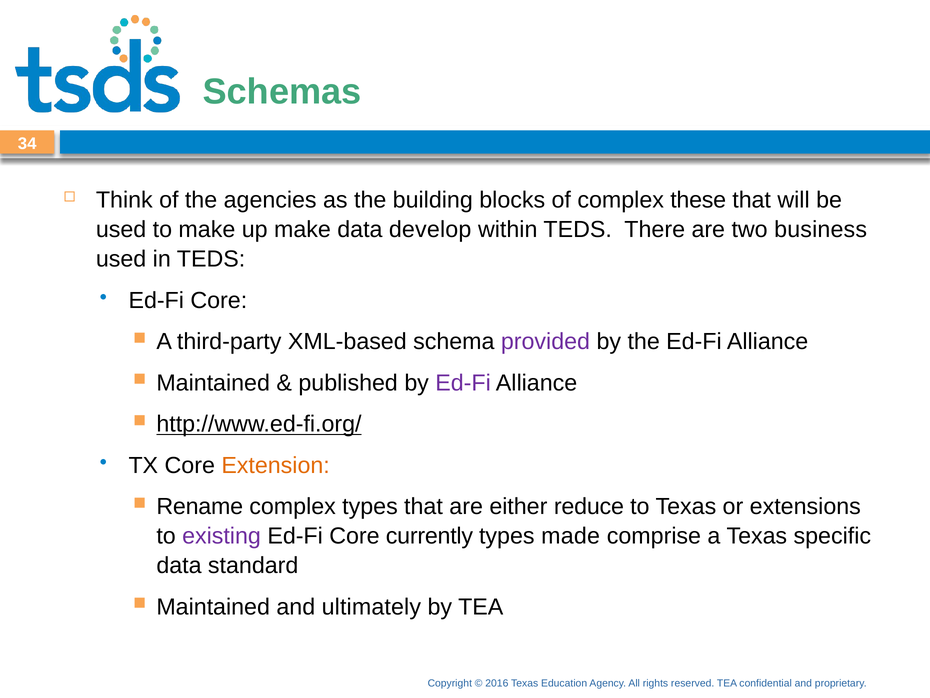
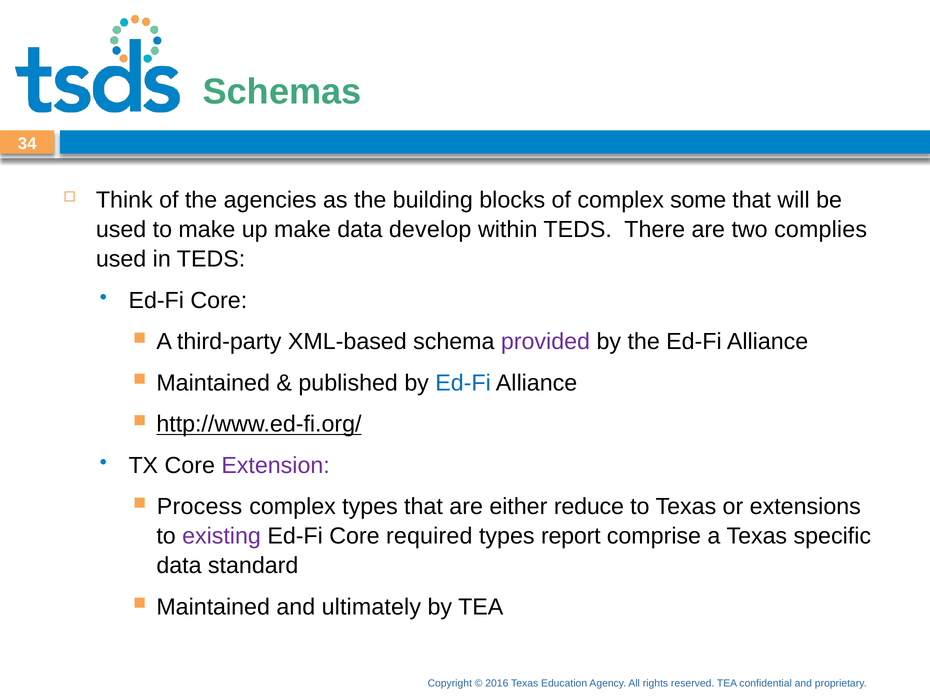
these: these -> some (698, 200)
business: business -> complies (821, 230)
Ed-Fi colour: purple -> blue (463, 383)
Extension colour: orange -> purple (276, 465)
Rename: Rename -> Process (200, 506)
currently: currently -> required (429, 536)
made: made -> report (571, 536)
